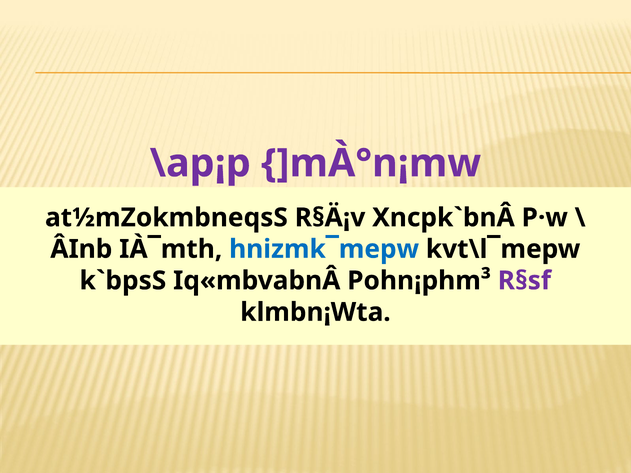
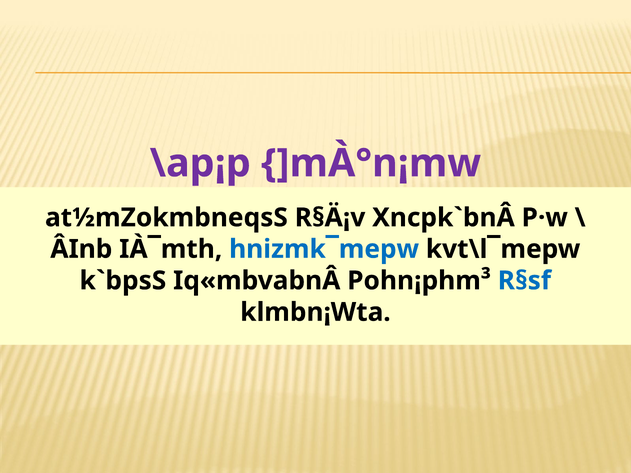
R§sf colour: purple -> blue (524, 281)
